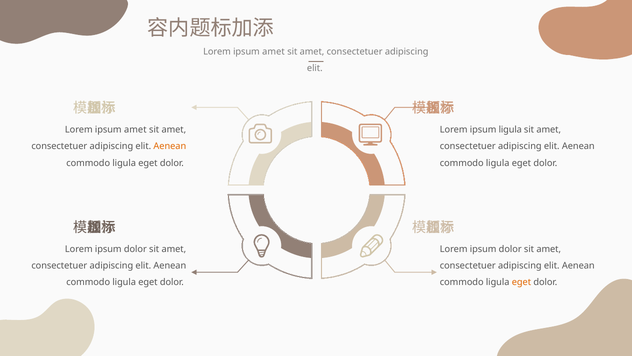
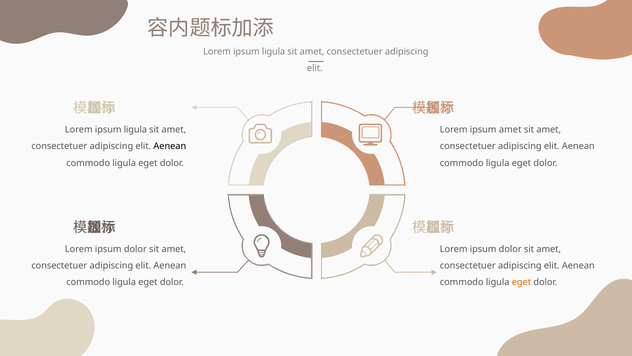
amet: amet -> ligula (274, 52)
amet: amet -> ligula (135, 130)
ipsum ligula: ligula -> amet (510, 130)
Aenean colour: orange -> black (170, 146)
